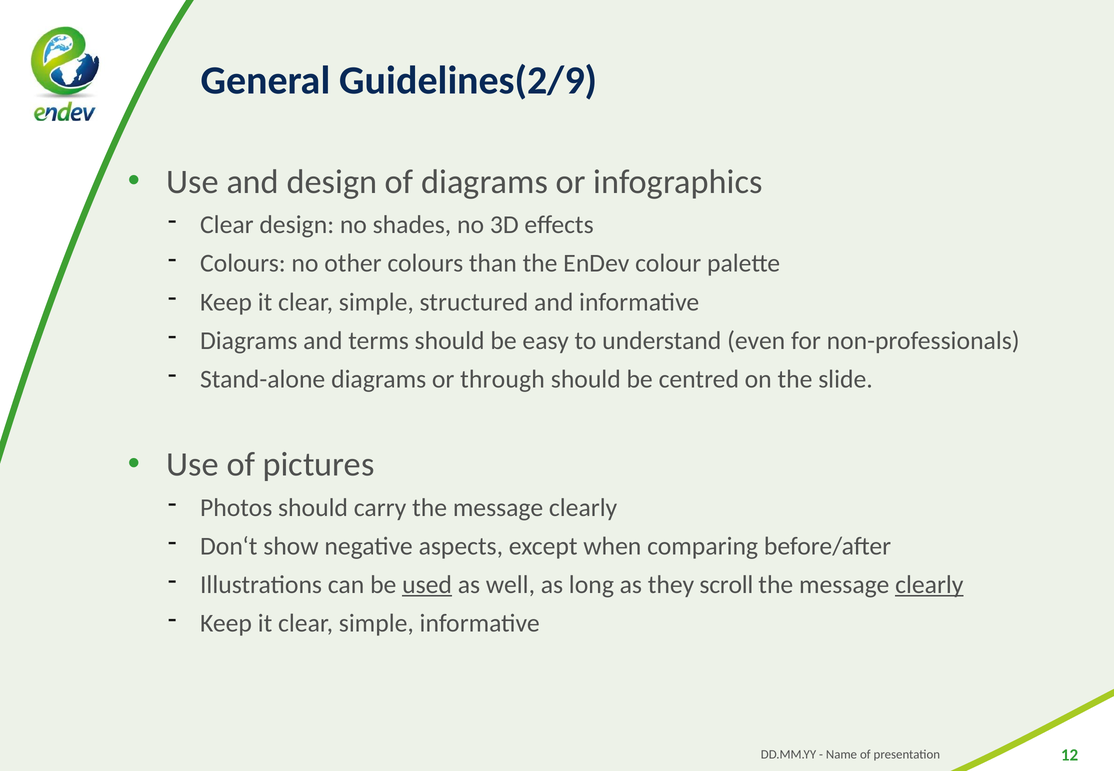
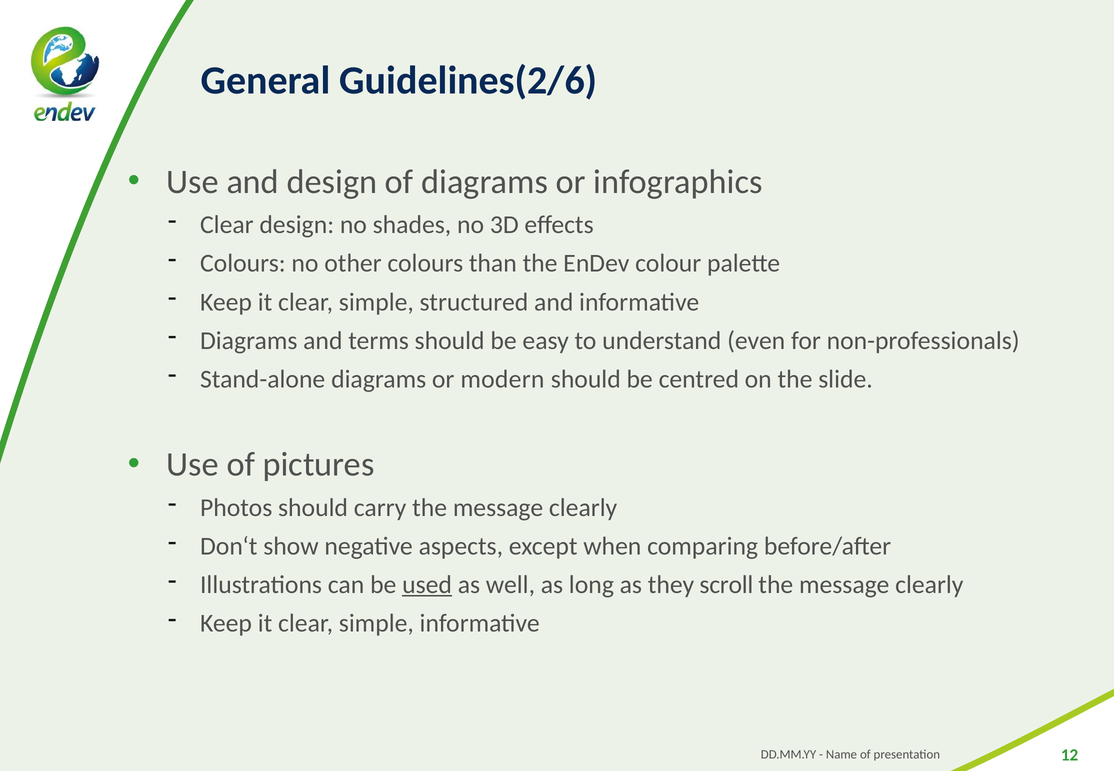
Guidelines(2/9: Guidelines(2/9 -> Guidelines(2/6 (468, 81)
through: through -> modern (502, 379)
clearly underline: present -> none (929, 585)
